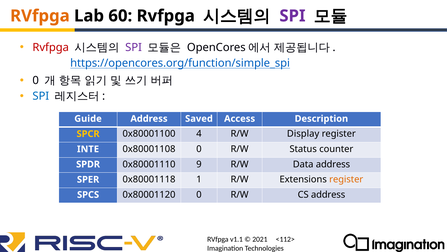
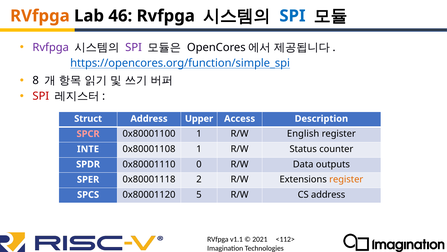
60: 60 -> 46 (120, 16)
SPI colour: purple -> blue (292, 16)
Rvfpga colour: red -> purple (51, 47)
0: 0 -> 8 (36, 80)
SPI colour: blue -> red (41, 96)
Guide: Guide -> Struct (88, 118)
Saved: Saved -> Upper (199, 118)
SPCR colour: yellow -> pink (88, 134)
0x80001100 4: 4 -> 1 (199, 134)
Display: Display -> English (303, 134)
0x80001108 0: 0 -> 1 (199, 149)
9: 9 -> 0 (199, 164)
Data address: address -> outputs (333, 164)
1: 1 -> 2 (199, 179)
0x80001120 0: 0 -> 5 (199, 194)
